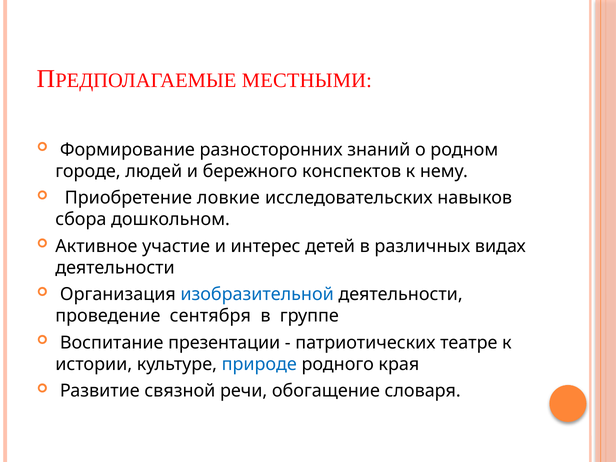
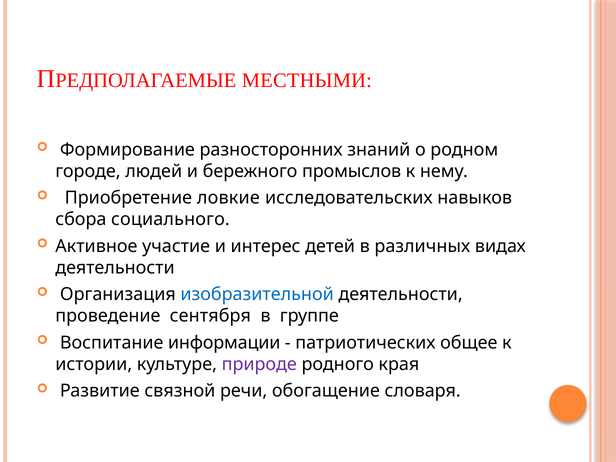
конспектов: конспектов -> промыслов (352, 171)
дошкольном: дошкольном -> социального (170, 219)
презентации: презентации -> информации (224, 343)
театре: театре -> общее (469, 343)
природе colour: blue -> purple (259, 364)
